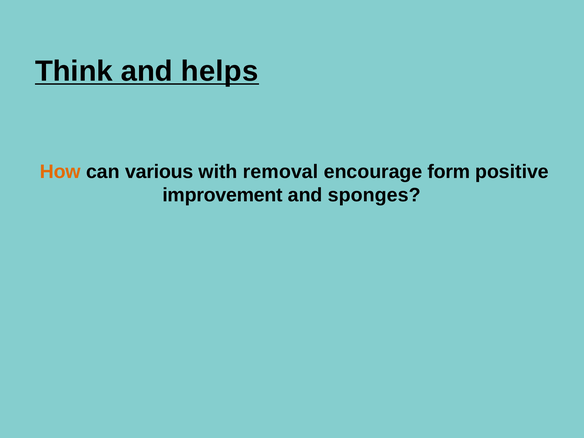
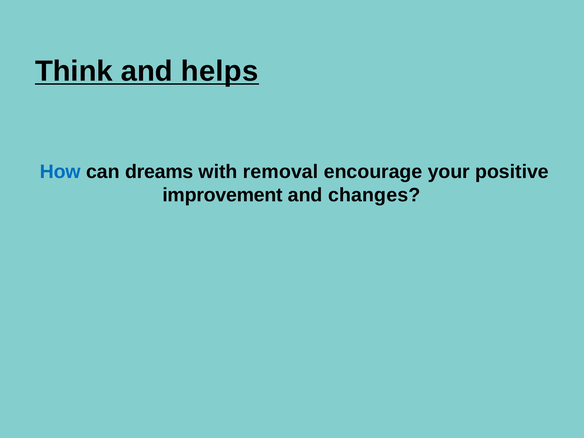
How colour: orange -> blue (60, 172)
various: various -> dreams (159, 172)
form: form -> your (449, 172)
sponges: sponges -> changes (374, 195)
